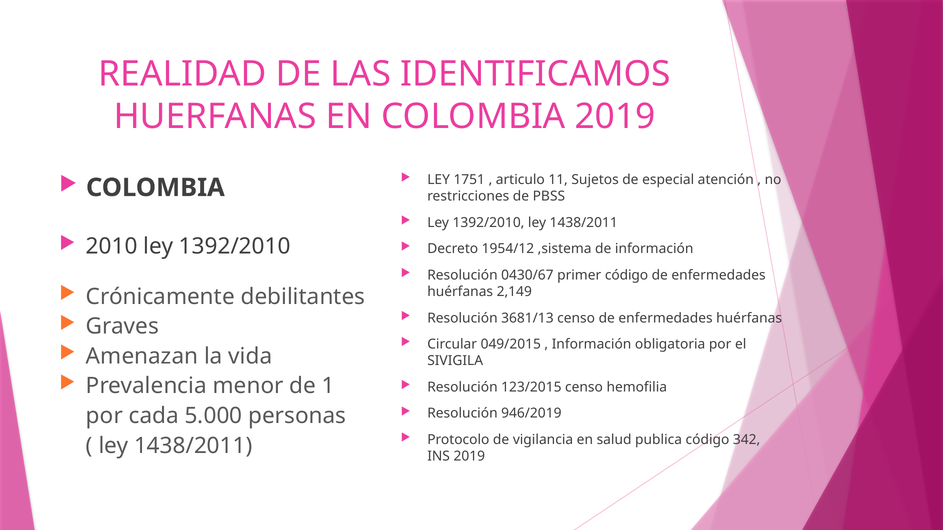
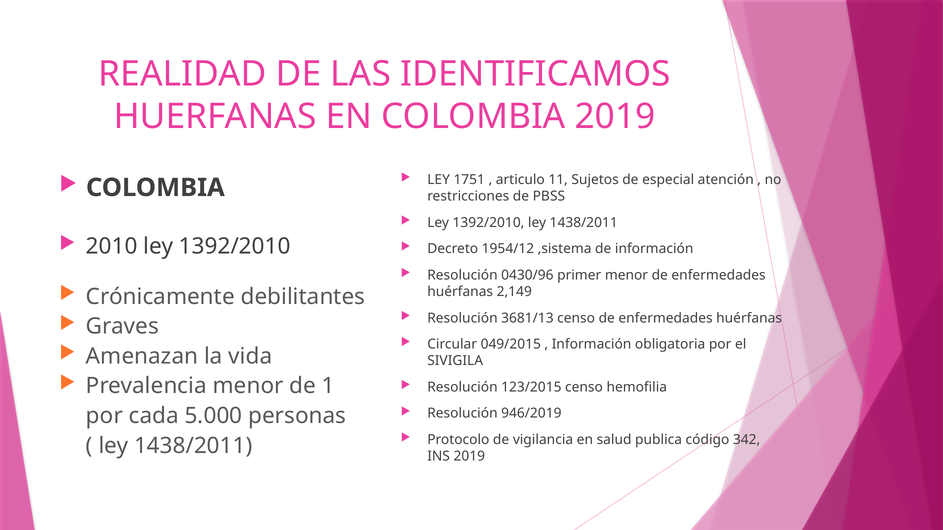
0430/67: 0430/67 -> 0430/96 (527, 275)
primer código: código -> menor (626, 275)
